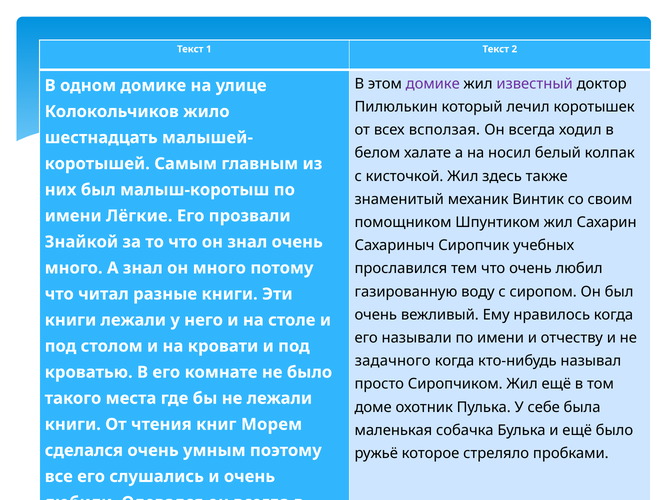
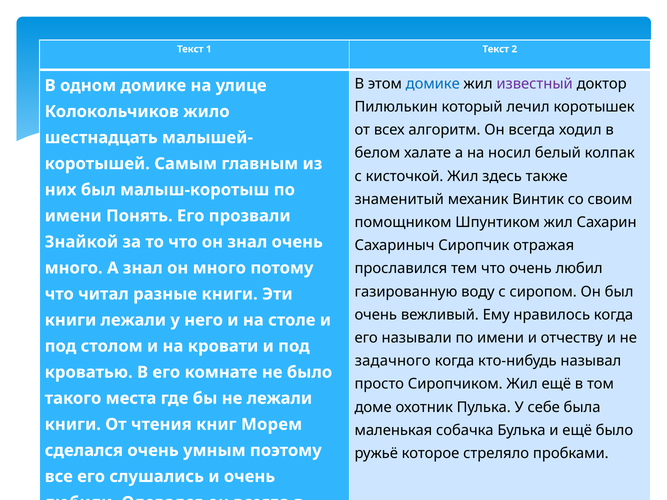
домике colour: purple -> blue (433, 84)
всползая: всползая -> алгоритм (445, 130)
Лёгкие: Лёгкие -> Понять (139, 216)
учебных: учебных -> отражая (544, 246)
